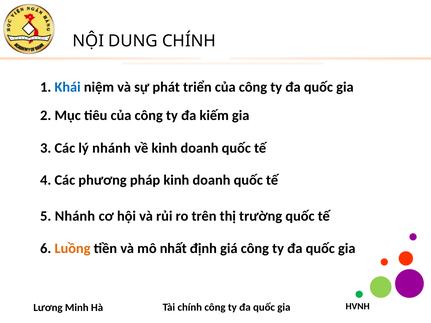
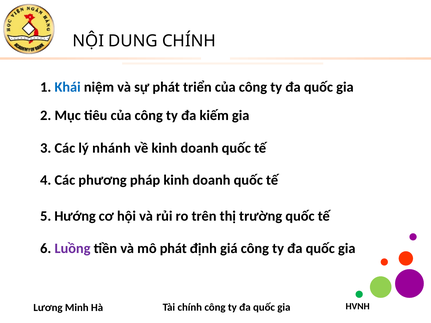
5 Nhánh: Nhánh -> Hướng (75, 216)
Luồng colour: orange -> purple (73, 249)
mô nhất: nhất -> phát (173, 249)
